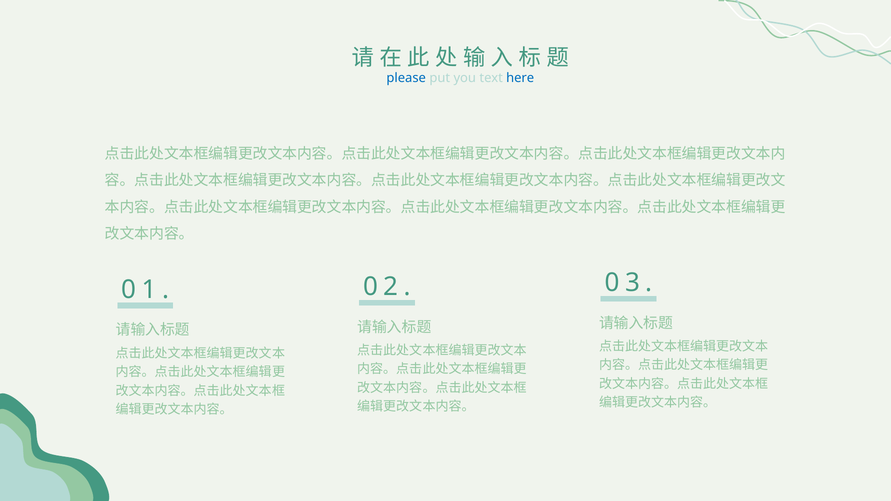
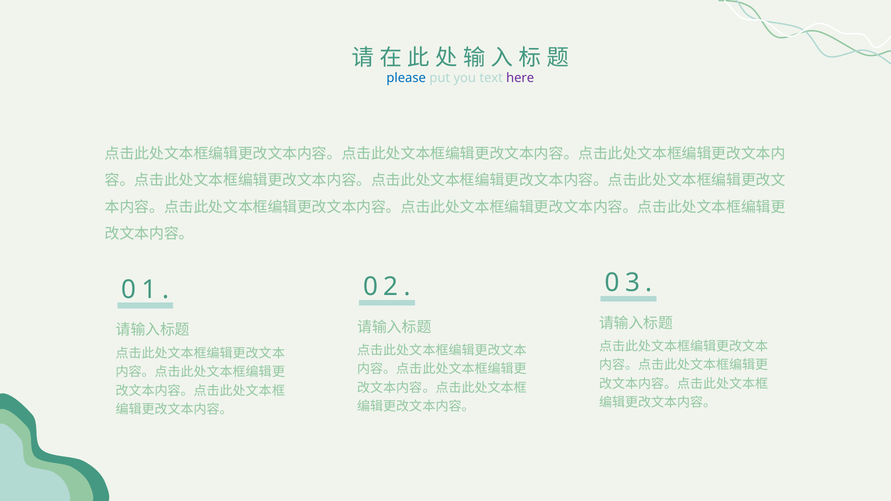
here colour: blue -> purple (520, 78)
